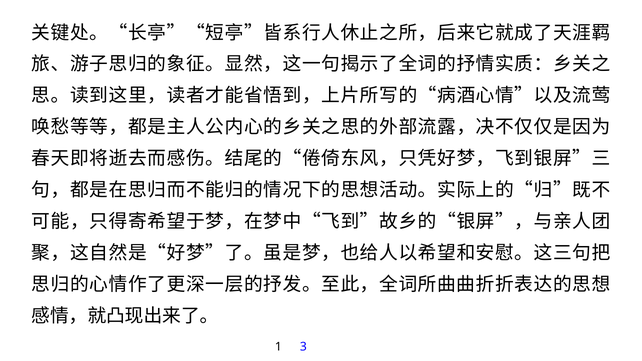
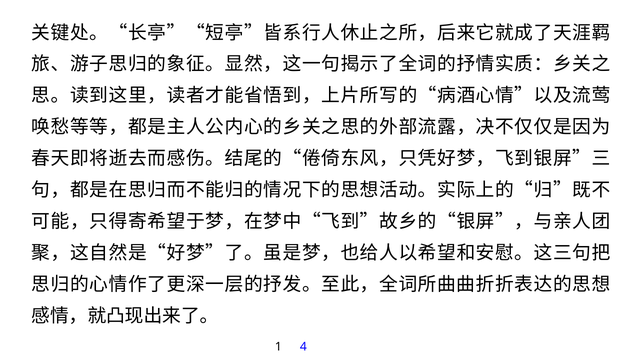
3: 3 -> 4 (303, 347)
